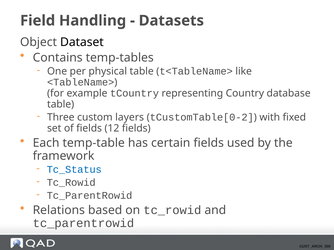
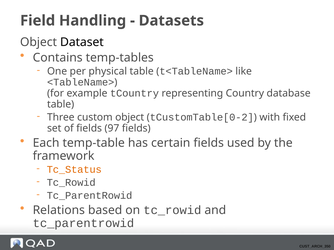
custom layers: layers -> object (130, 118)
12: 12 -> 97 (112, 129)
Tc_Status colour: blue -> orange (74, 170)
